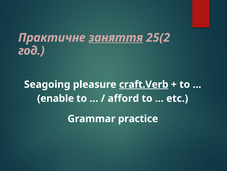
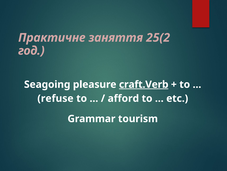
заняття underline: present -> none (116, 38)
enable: enable -> refuse (55, 98)
practice: practice -> tourism (138, 118)
